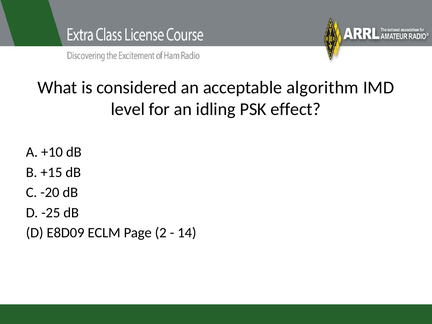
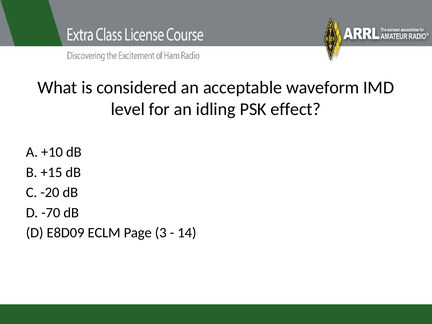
algorithm: algorithm -> waveform (323, 88)
-25: -25 -> -70 (51, 213)
2: 2 -> 3 (161, 233)
